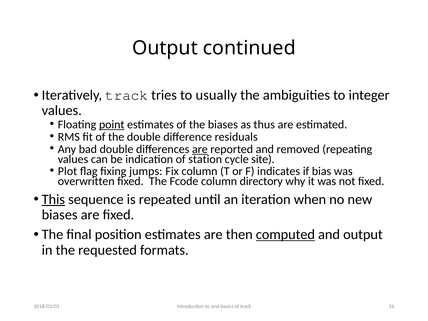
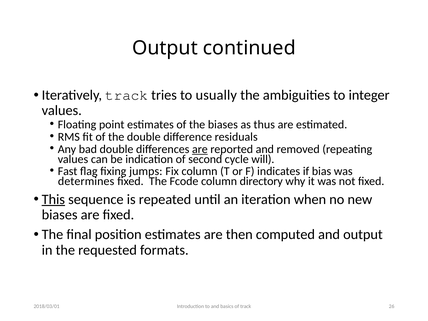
point underline: present -> none (112, 125)
station: station -> second (205, 159)
site: site -> will (263, 159)
Plot: Plot -> Fast (68, 171)
overwritten: overwritten -> determines (86, 181)
computed underline: present -> none (285, 235)
